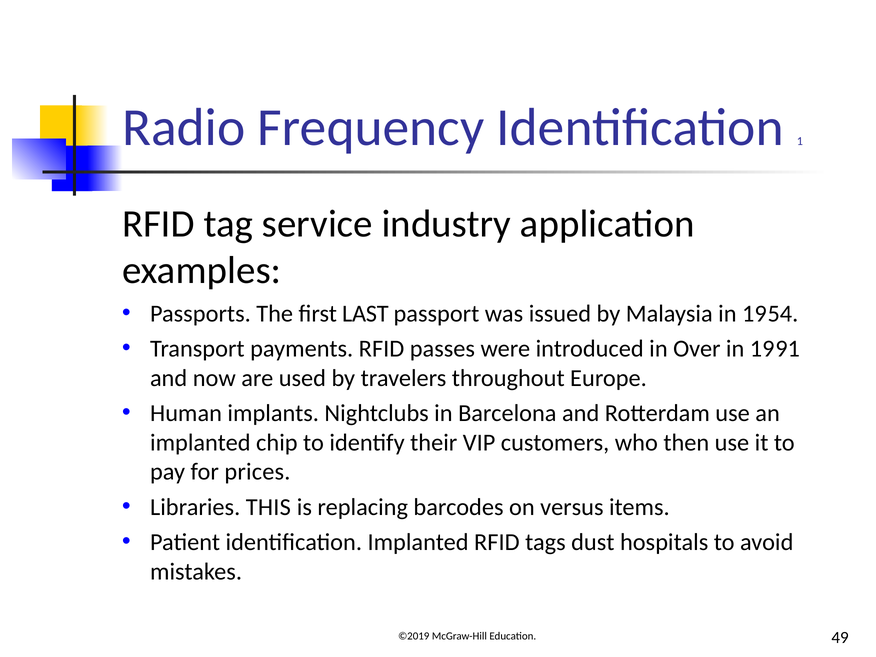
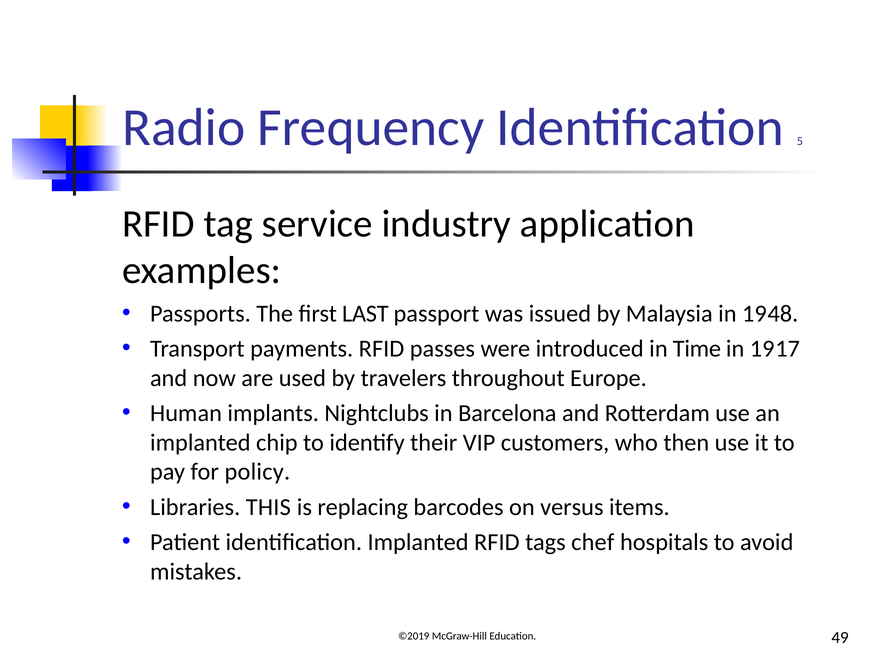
1: 1 -> 5 (800, 141)
54: 54 -> 48 (783, 314)
Over: Over -> Time (697, 349)
91: 91 -> 17 (788, 349)
prices: prices -> policy (257, 472)
dust: dust -> chef (593, 542)
